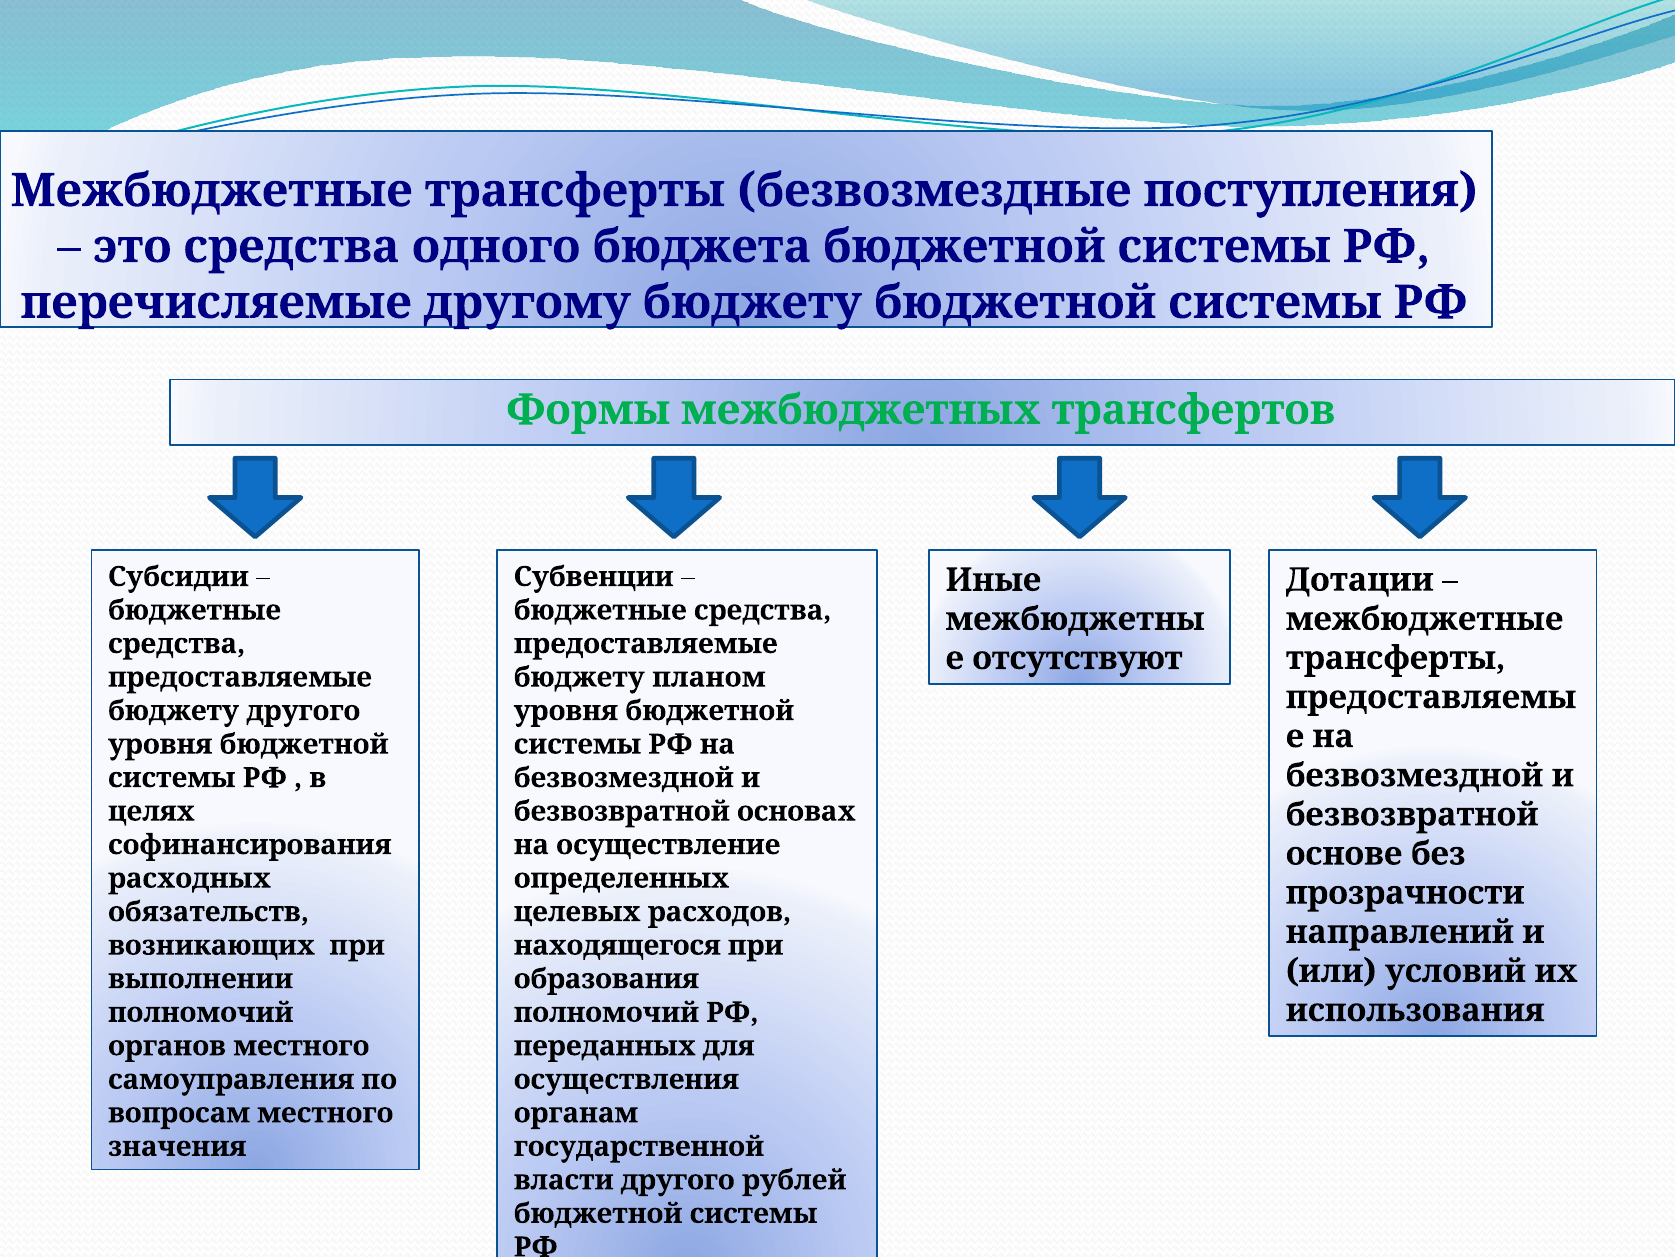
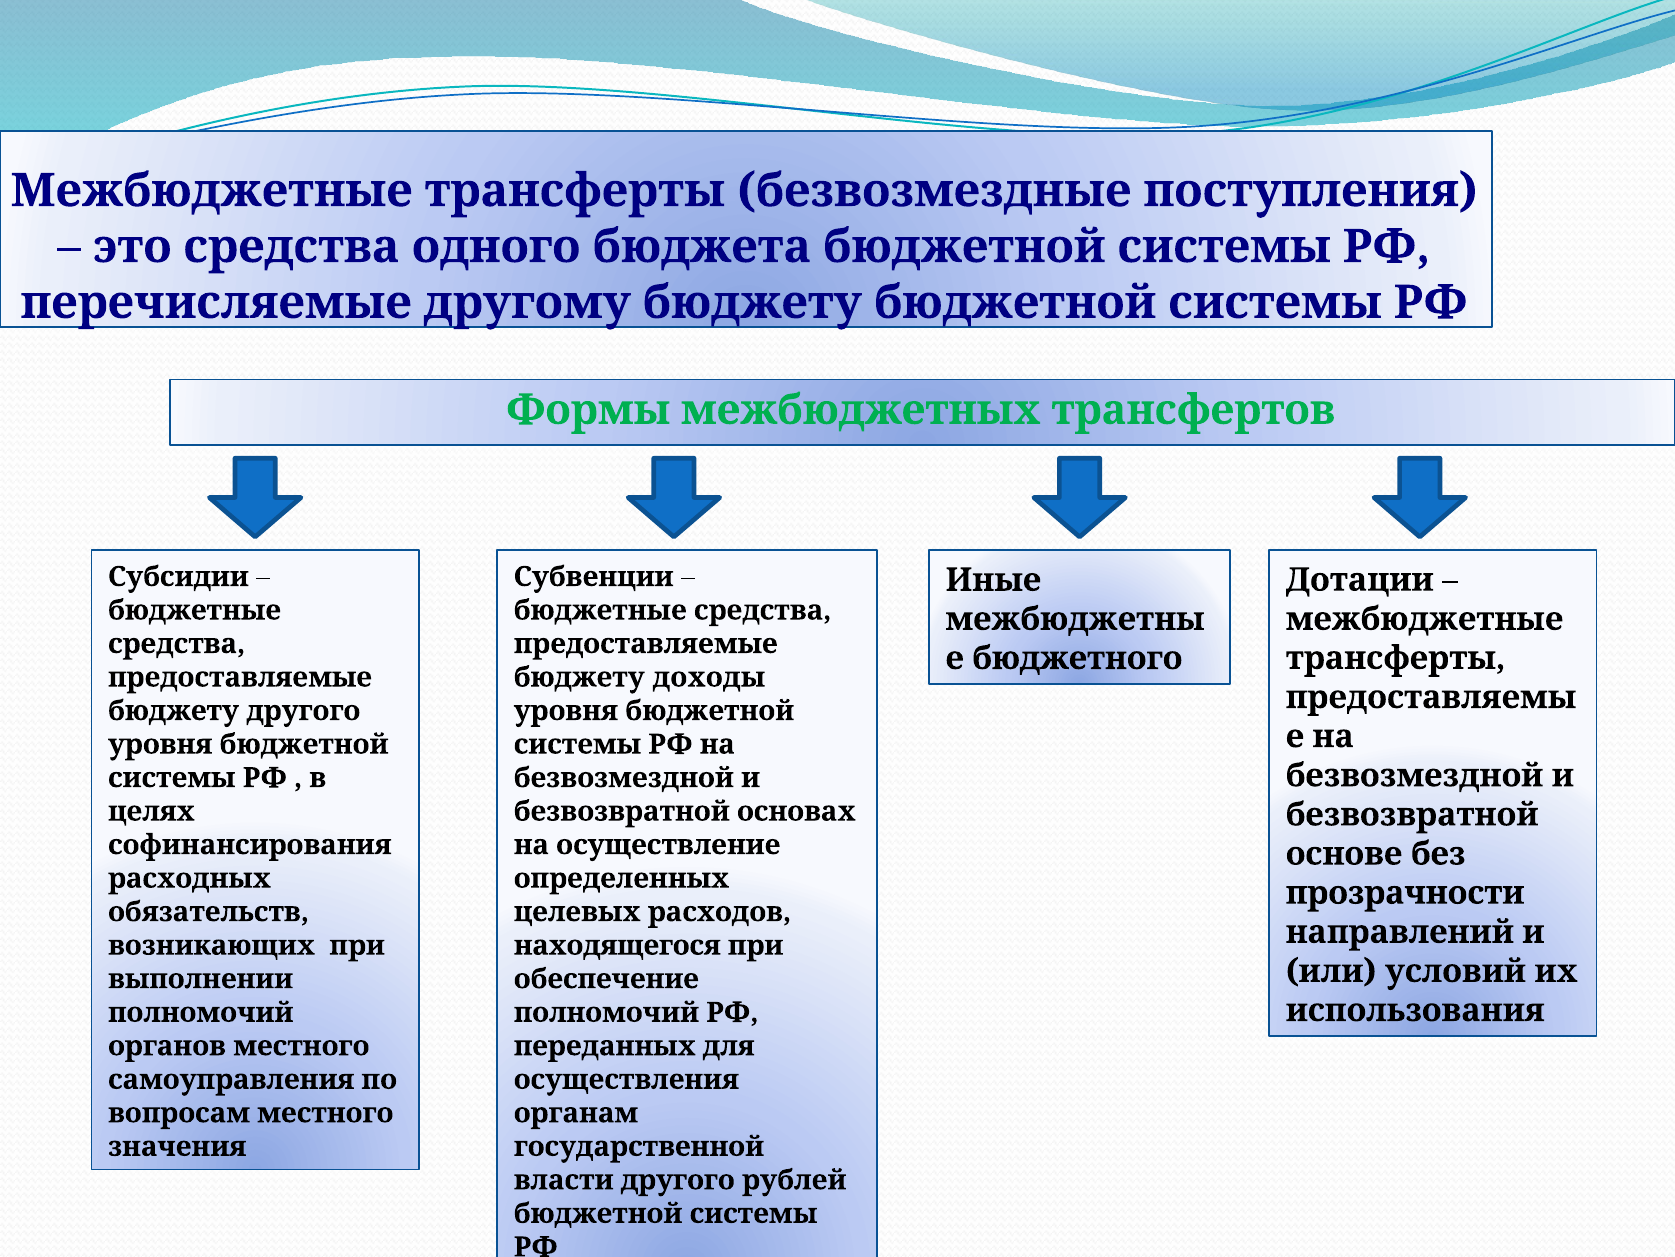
отсутствуют: отсутствуют -> бюджетного (1077, 658)
планом: планом -> доходы (709, 677)
образования: образования -> обеспечение (606, 978)
